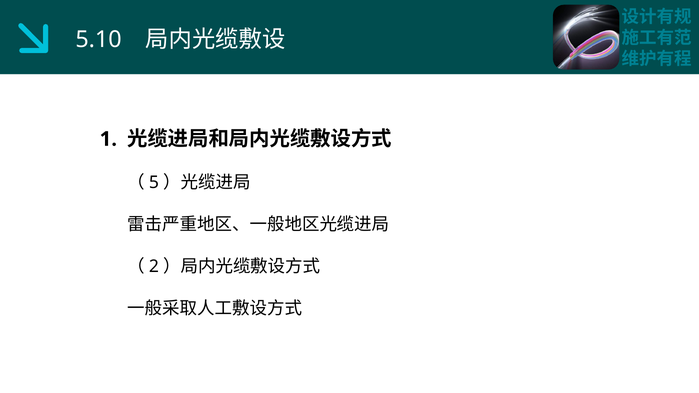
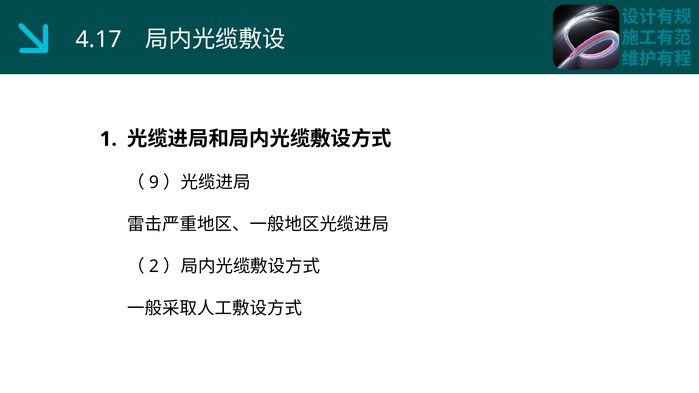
5.10: 5.10 -> 4.17 (99, 39)
5: 5 -> 9 (154, 183)
